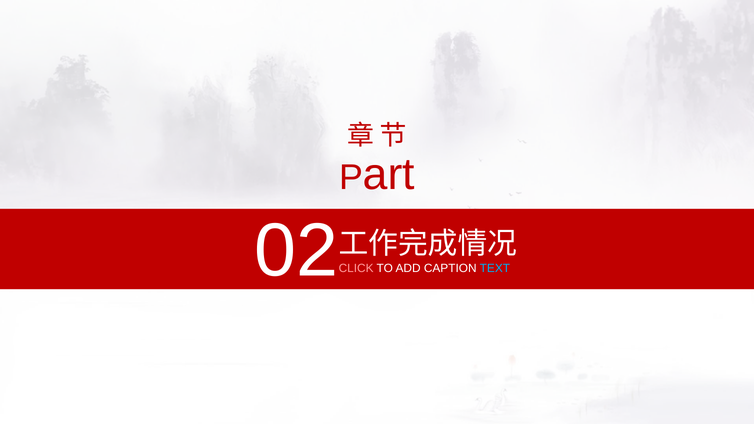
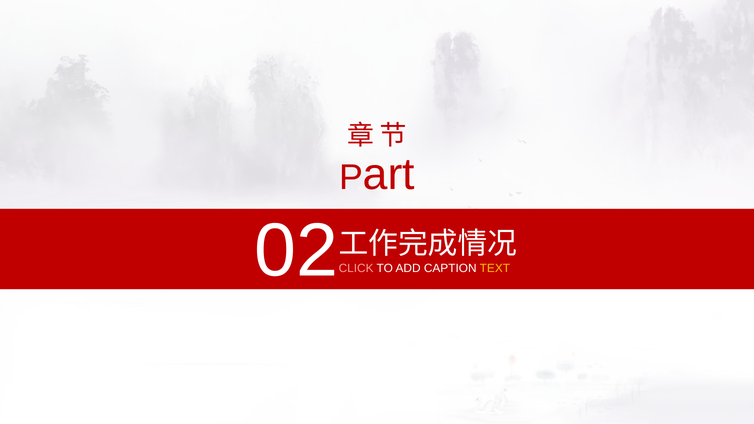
TEXT colour: light blue -> yellow (495, 268)
